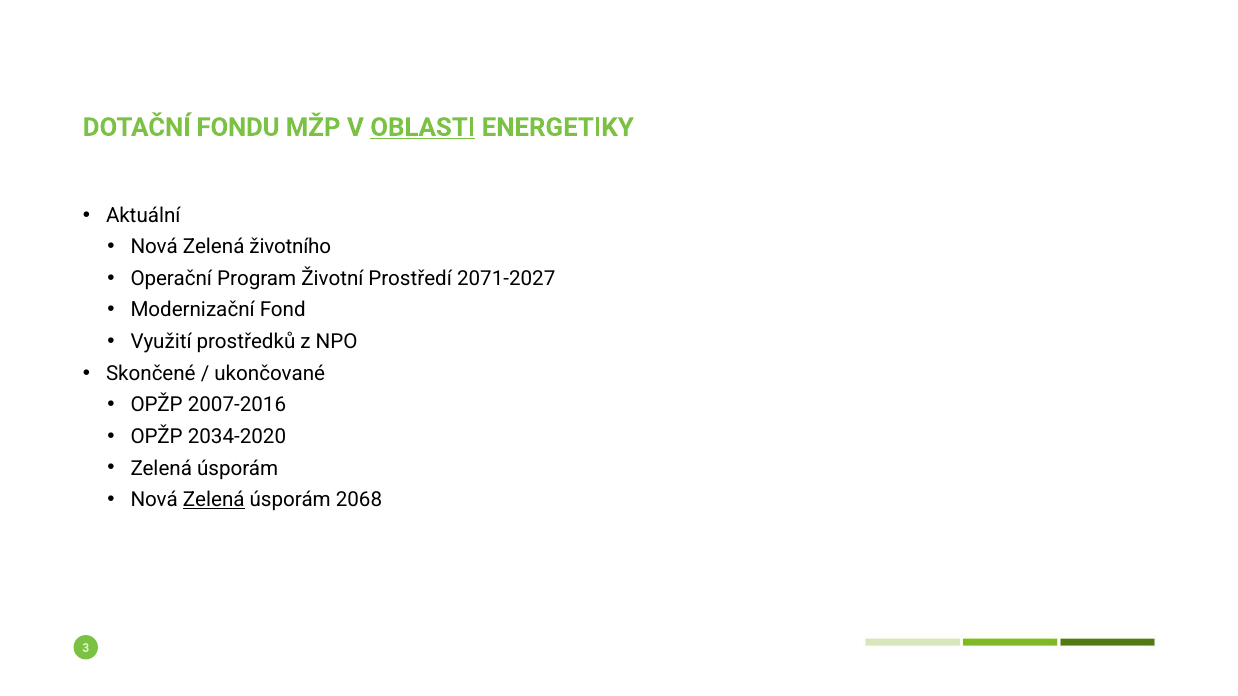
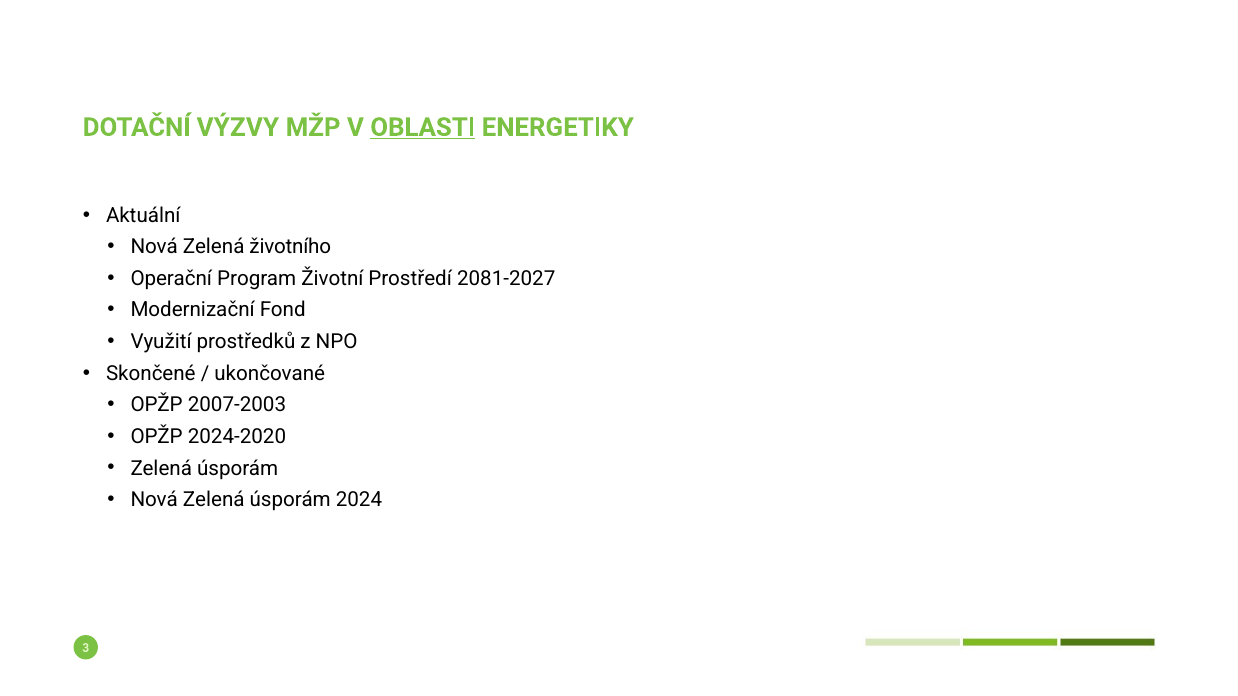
FONDU: FONDU -> VÝZVY (238, 127)
2071-2027: 2071-2027 -> 2081-2027 (506, 279)
2007-2016: 2007-2016 -> 2007-2003 (237, 405)
2034-2020: 2034-2020 -> 2024-2020 (237, 437)
Zelená underline: present -> none (214, 500)
2068: 2068 -> 2024 (359, 500)
